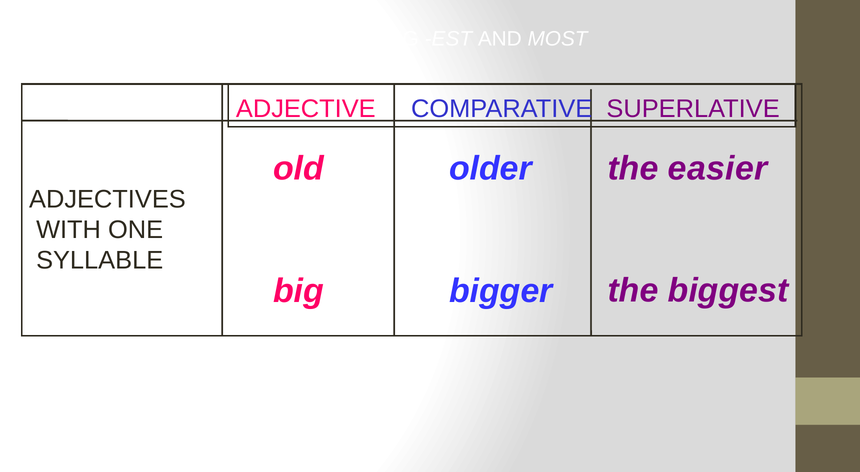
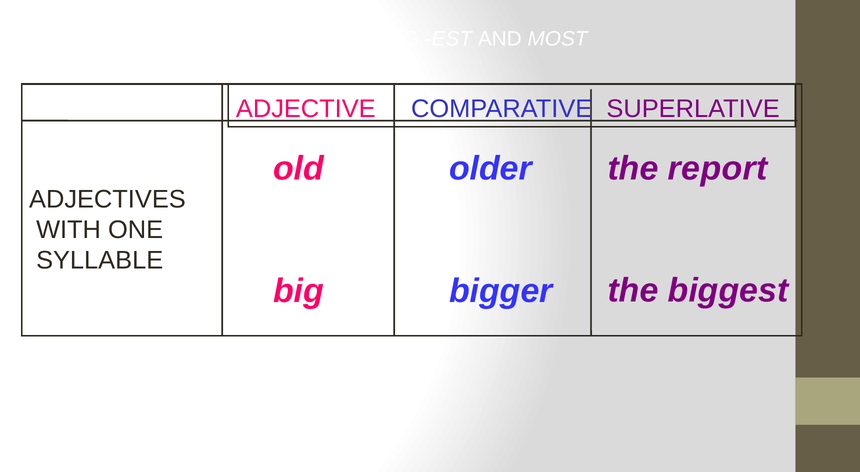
easier: easier -> report (718, 168)
